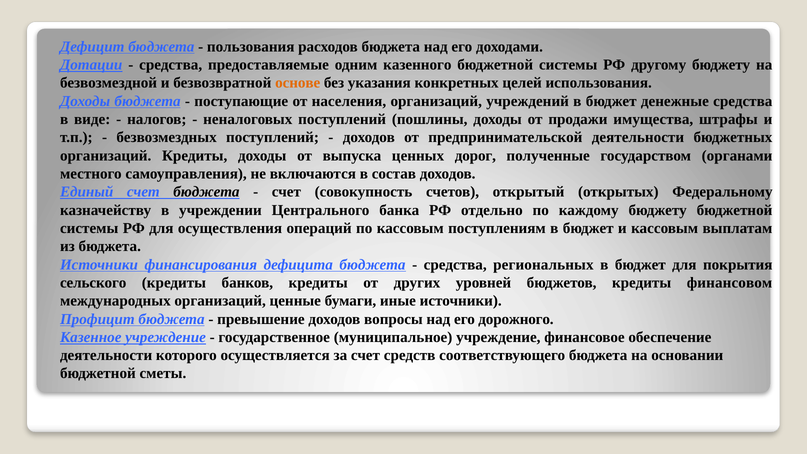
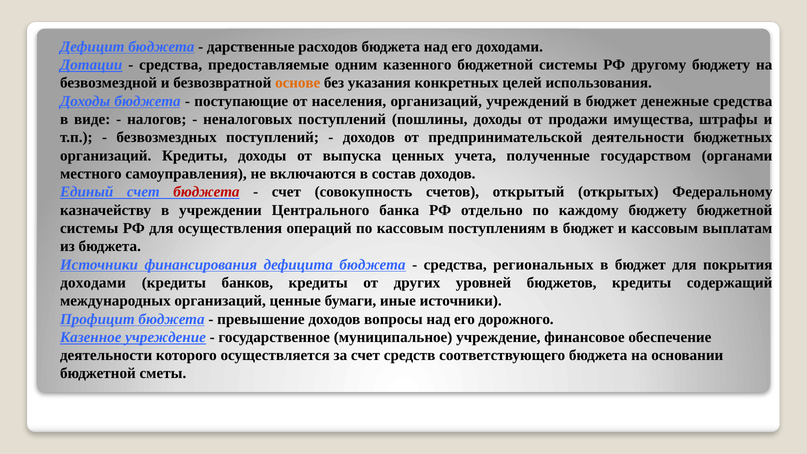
пользования: пользования -> дарственные (251, 47)
дорог: дорог -> учета (475, 156)
бюджета colour: black -> red (206, 192)
сельского: сельского -> доходами (93, 283)
финансовом: финансовом -> содержащий (730, 283)
